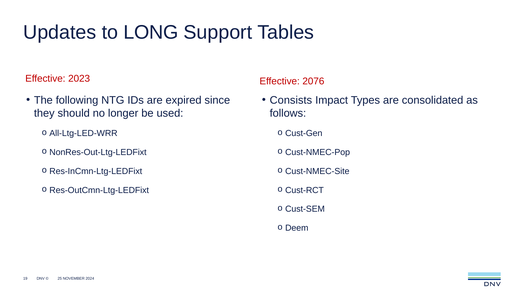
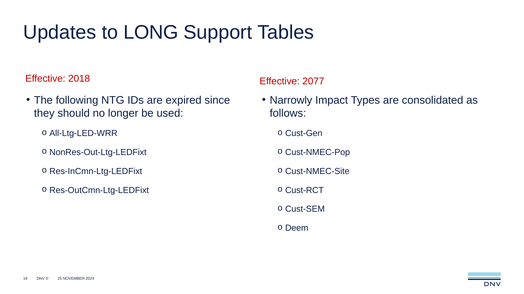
2023: 2023 -> 2018 (79, 79)
2076: 2076 -> 2077 (313, 81)
Consists: Consists -> Narrowly (291, 100)
